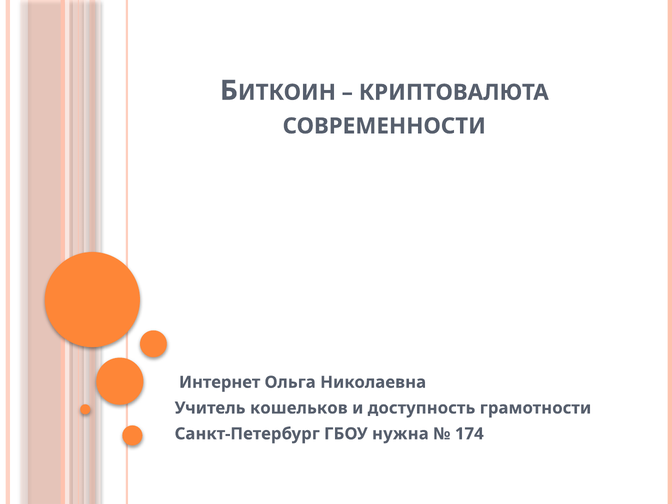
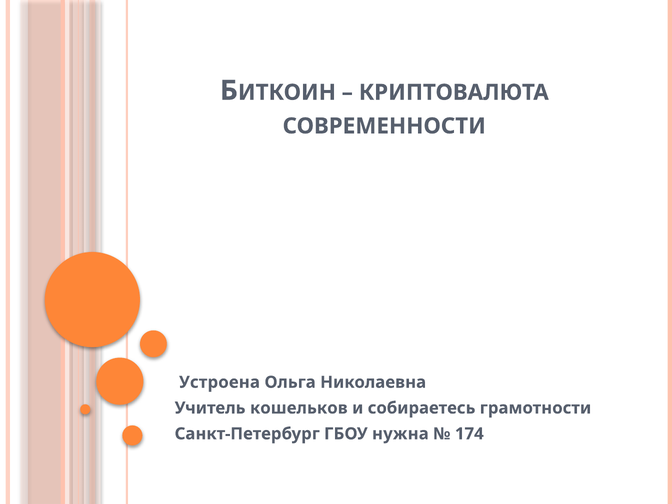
Интернет: Интернет -> Устроена (219, 382)
доступность: доступность -> собираетесь (422, 408)
